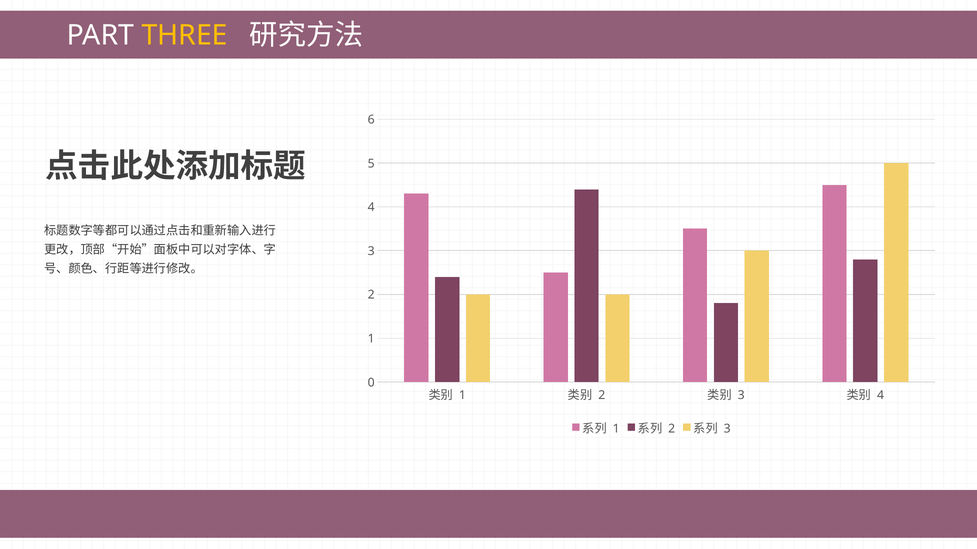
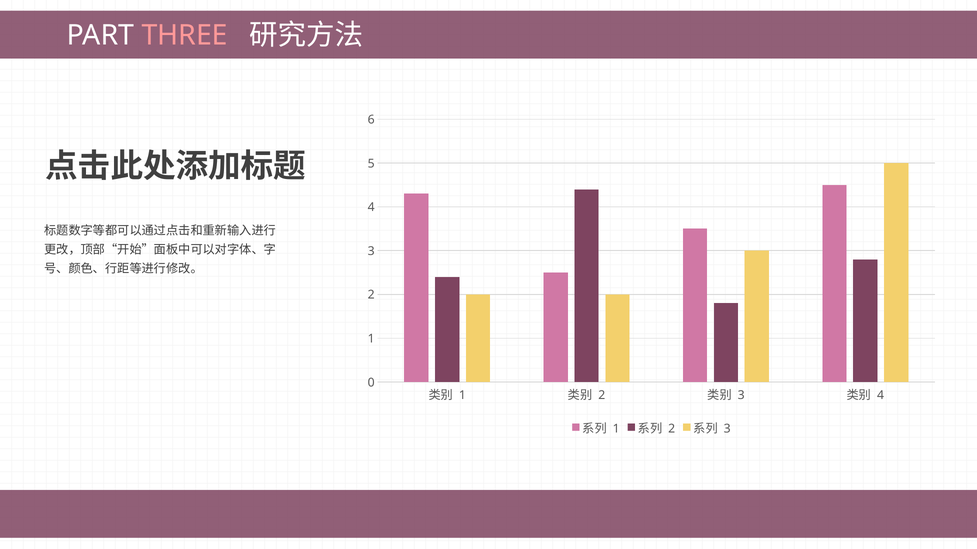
THREE colour: yellow -> pink (185, 36)
